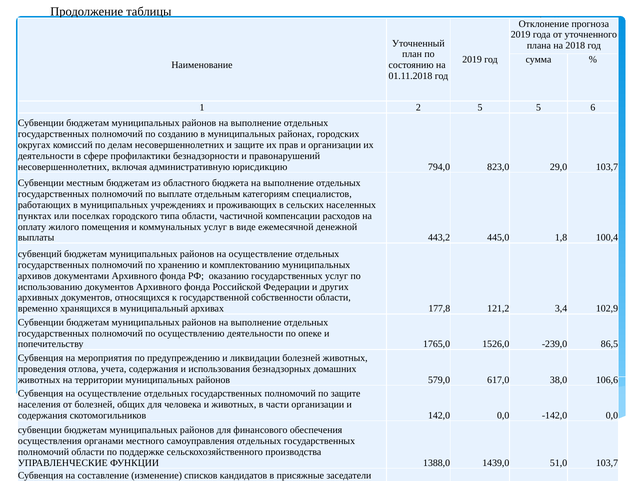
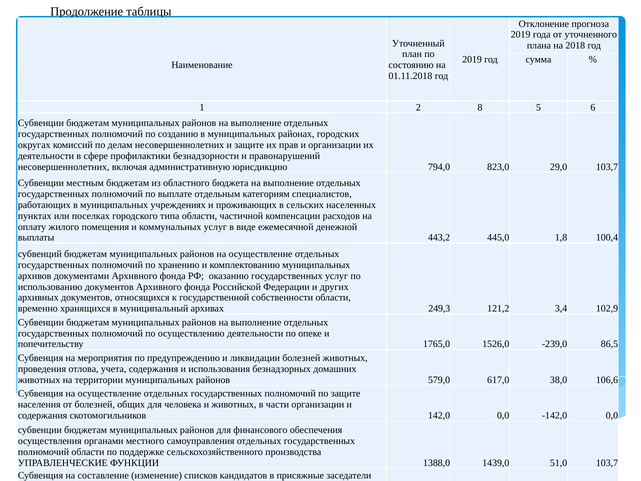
2 5: 5 -> 8 (480, 108)
177,8: 177,8 -> 249,3 (439, 308)
